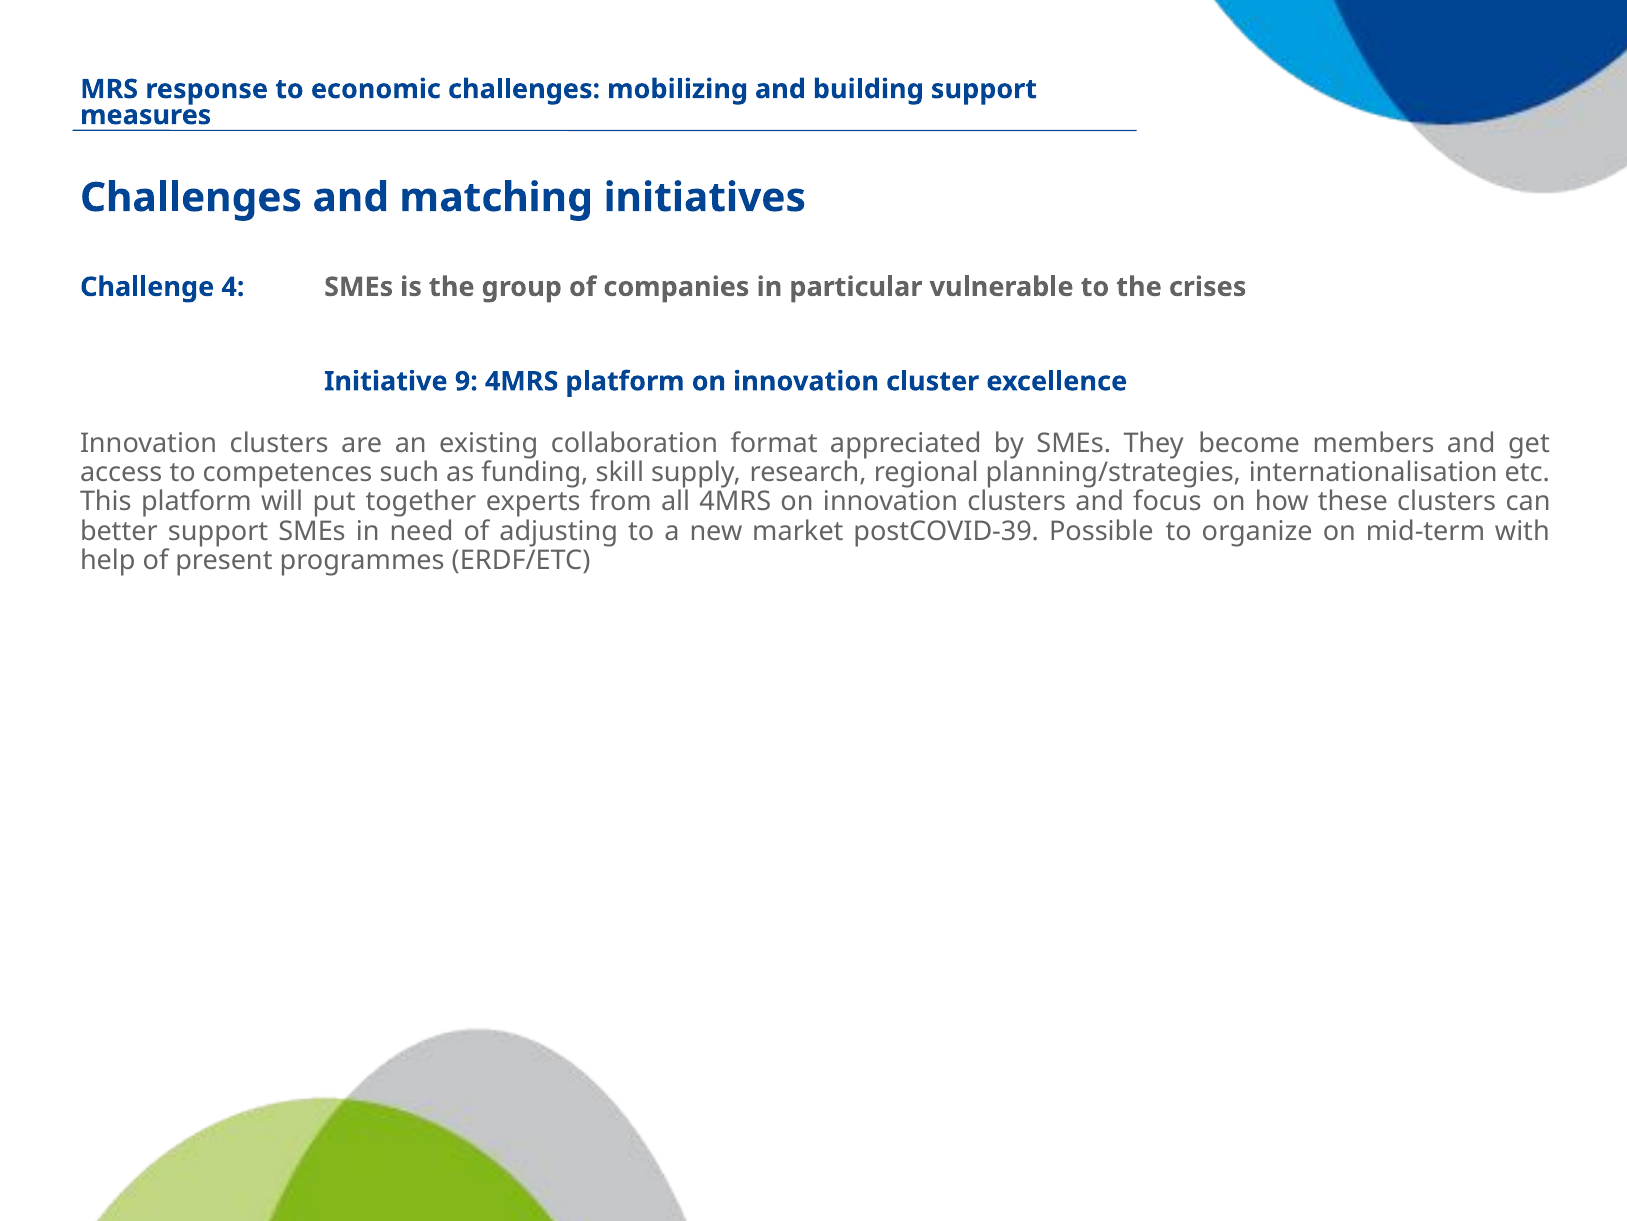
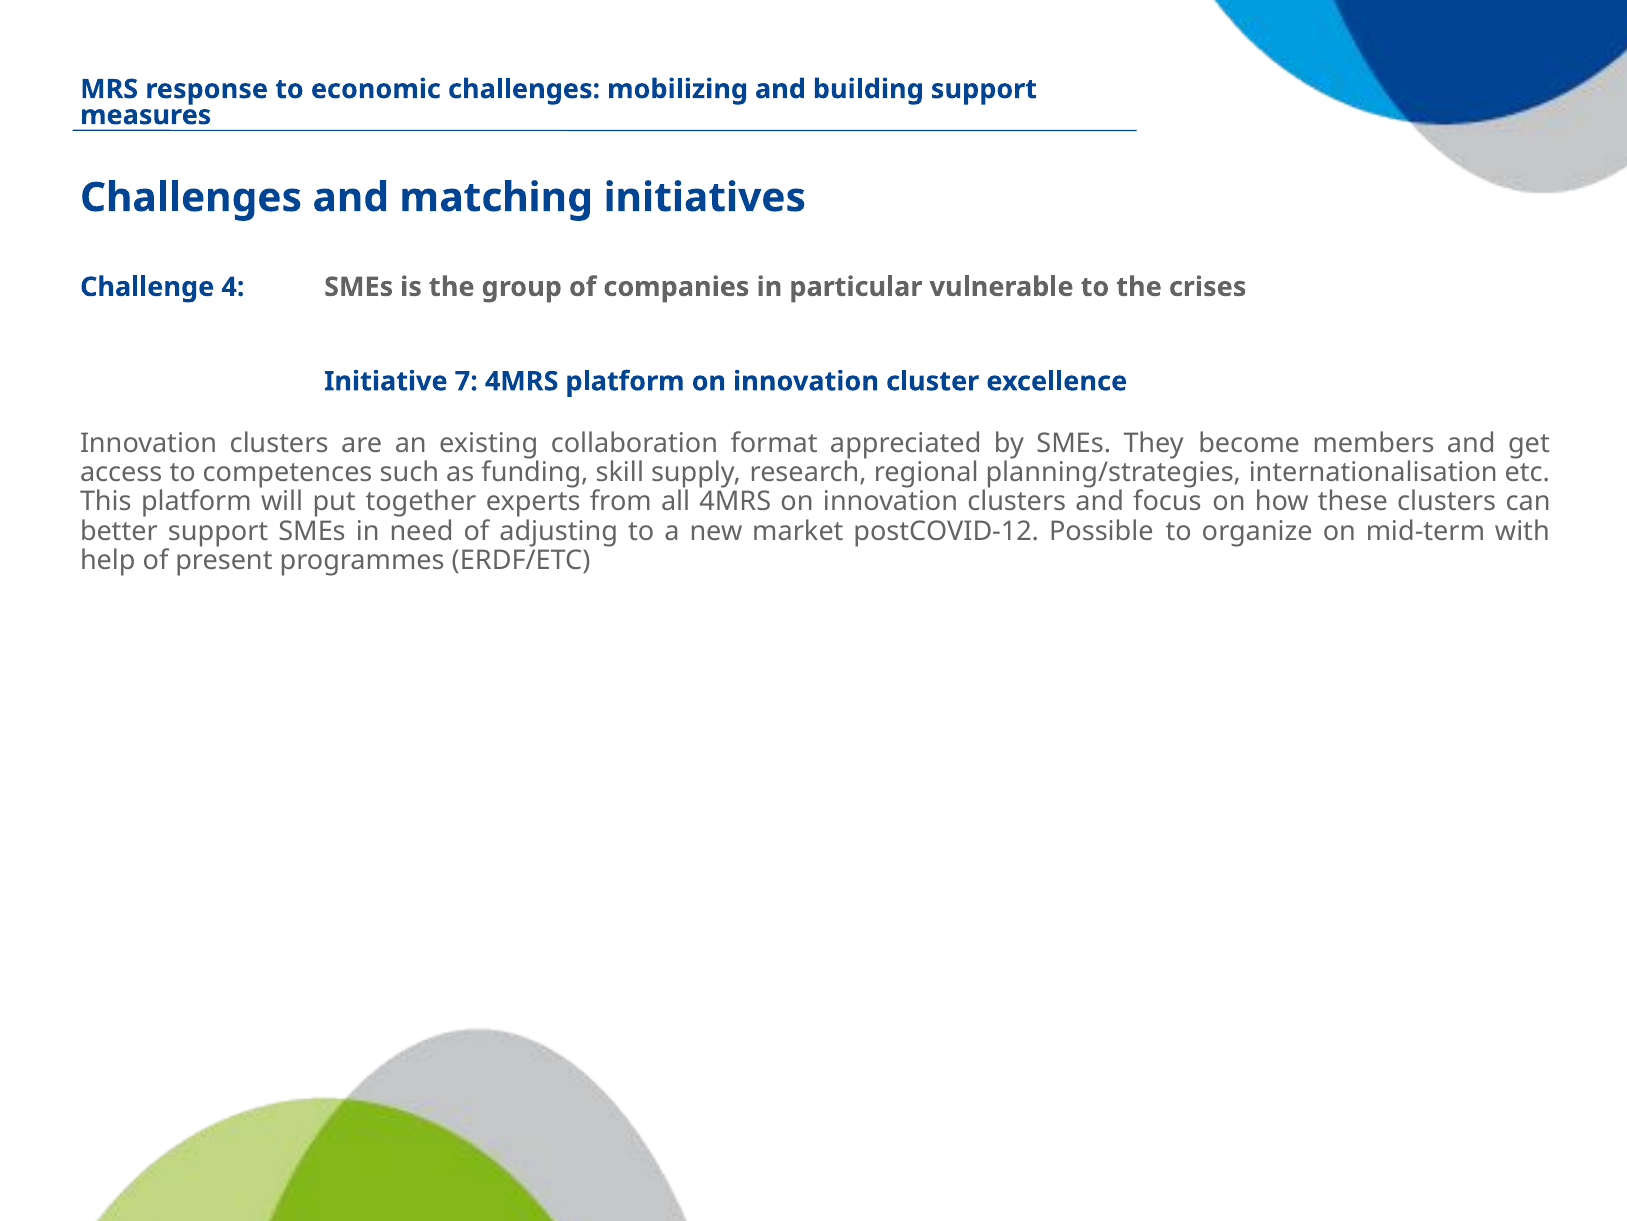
9: 9 -> 7 (466, 381)
postCOVID-39: postCOVID-39 -> postCOVID-12 (946, 531)
